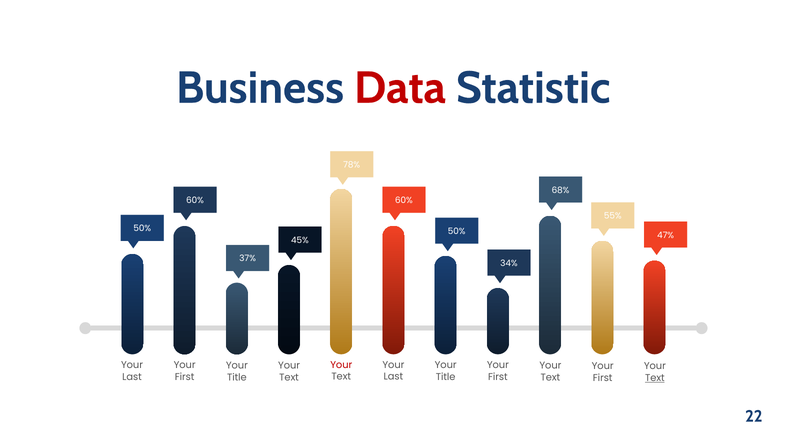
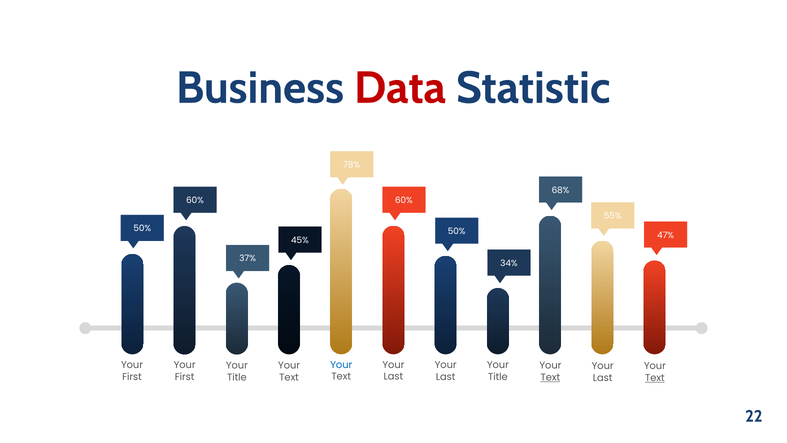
Your colour: red -> blue (341, 365)
Last: Last -> First (132, 377)
Title: Title -> Last (446, 377)
First: First -> Title (498, 377)
Text underline: none -> present (550, 377)
First: First -> Last (603, 378)
